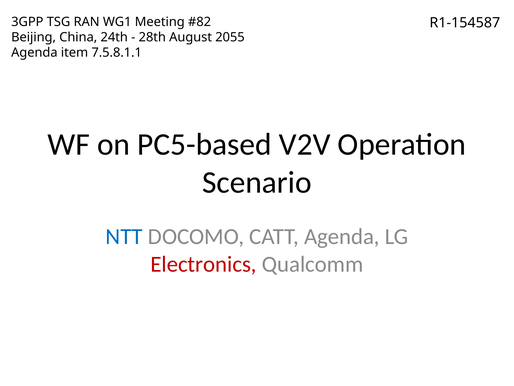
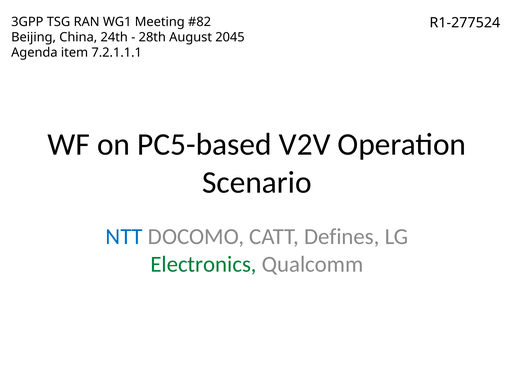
R1-154587: R1-154587 -> R1-277524 (465, 23)
2055: 2055 -> 2045 (230, 37)
7.5.8.1.1: 7.5.8.1.1 -> 7.2.1.1.1 (117, 53)
CATT Agenda: Agenda -> Defines (342, 236)
Electronics colour: red -> green (203, 264)
